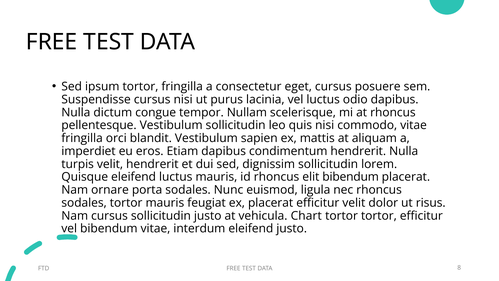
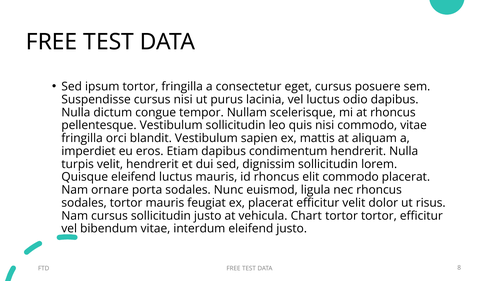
elit bibendum: bibendum -> commodo (351, 177)
